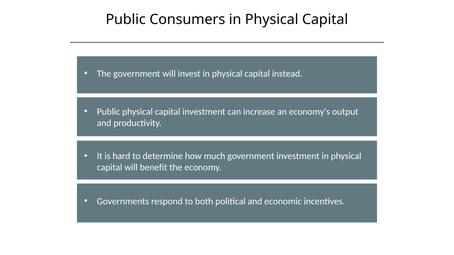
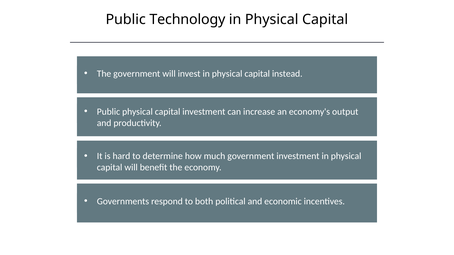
Public Consumers: Consumers -> Technology (187, 20)
